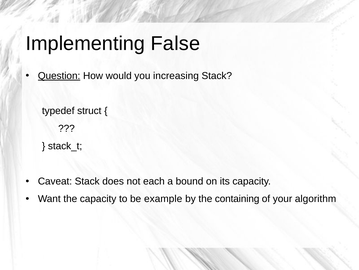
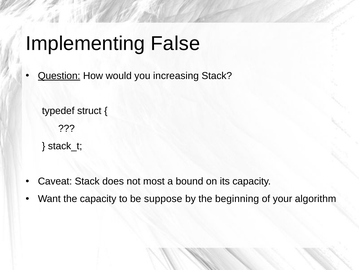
each: each -> most (154, 181)
example: example -> suppose (163, 198)
containing: containing -> beginning (237, 198)
